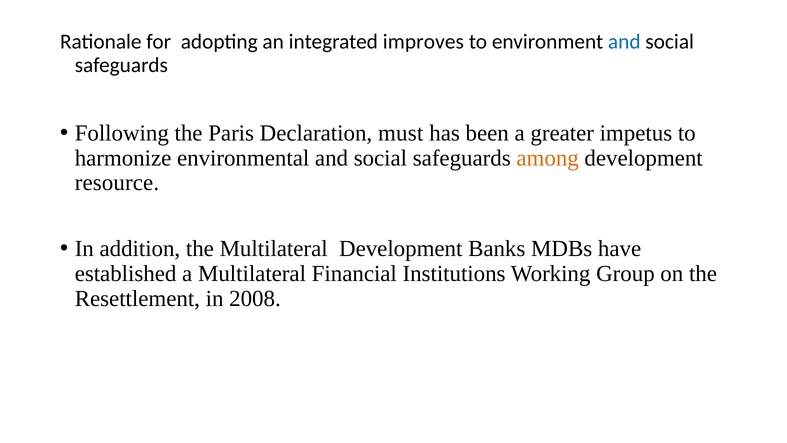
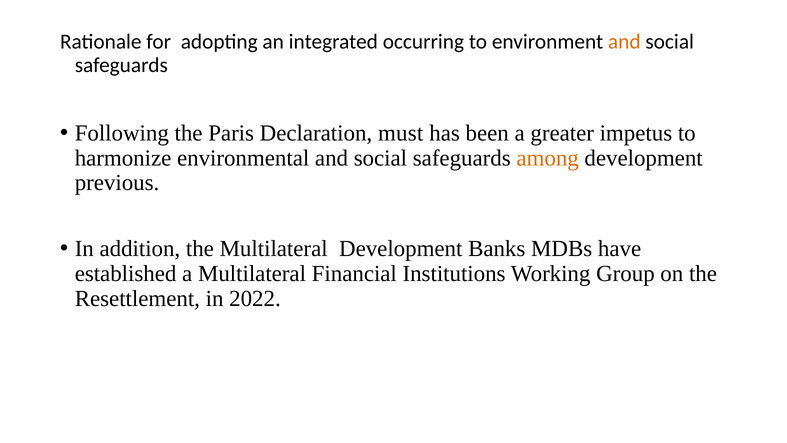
improves: improves -> occurring (423, 42)
and colour: blue -> orange (624, 42)
resource: resource -> previous (117, 183)
2008: 2008 -> 2022 (255, 298)
